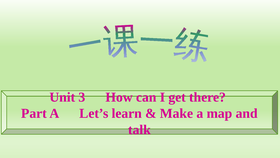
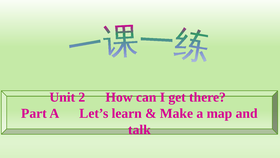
3: 3 -> 2 (82, 97)
